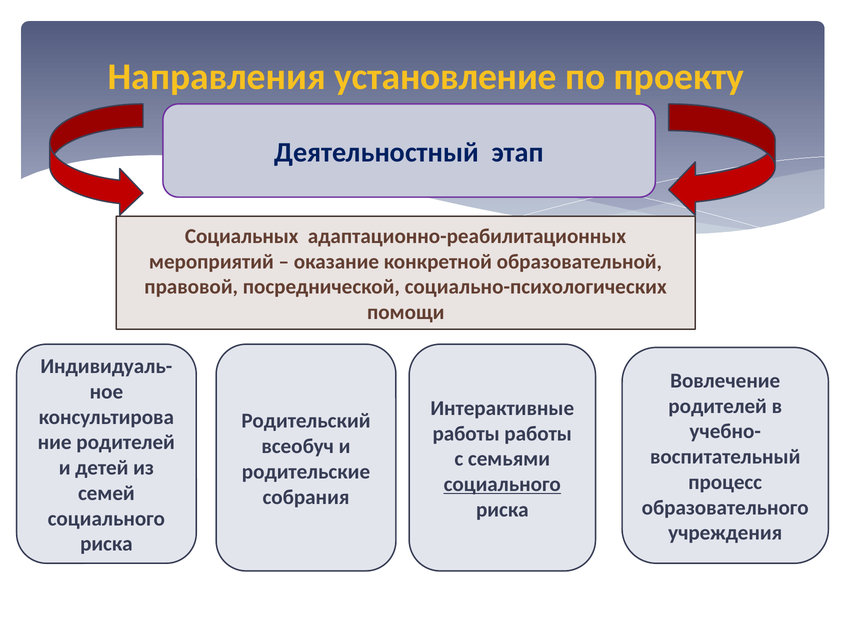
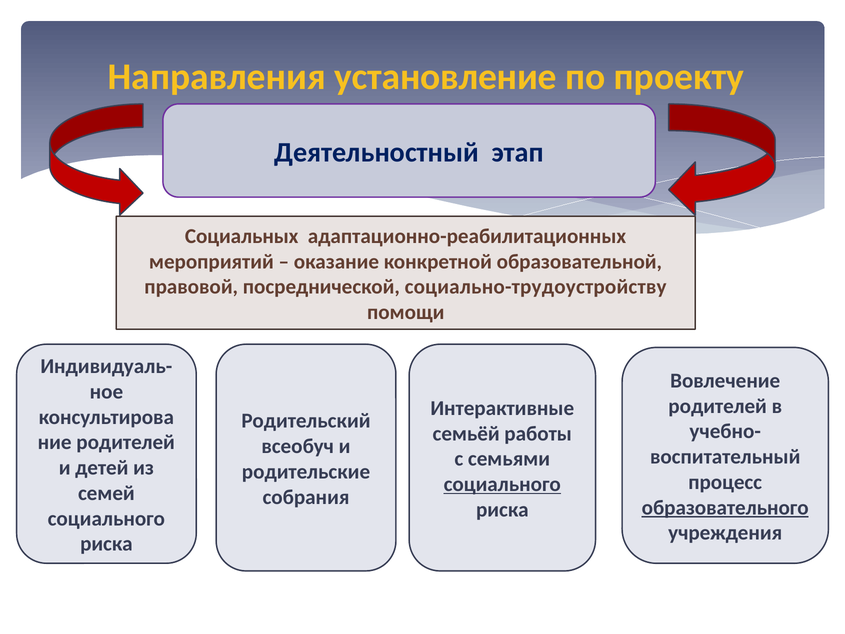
социально-психологических: социально-психологических -> социально-трудоустройству (536, 287)
работы: работы -> семьёй (466, 433)
образовательного underline: none -> present (725, 507)
